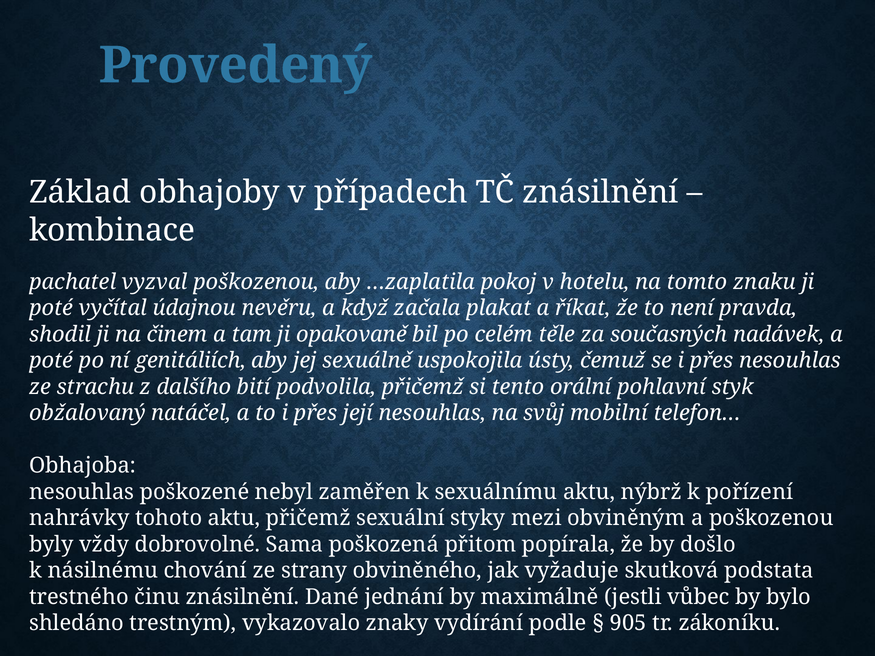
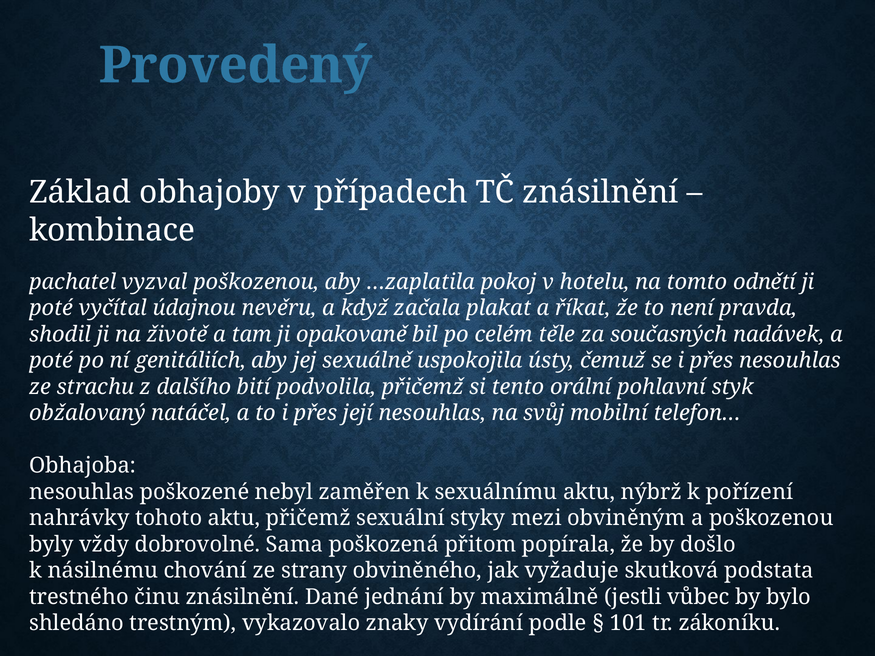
znaku: znaku -> odnětí (765, 282)
činem: činem -> životě (177, 335)
905: 905 -> 101 (628, 623)
